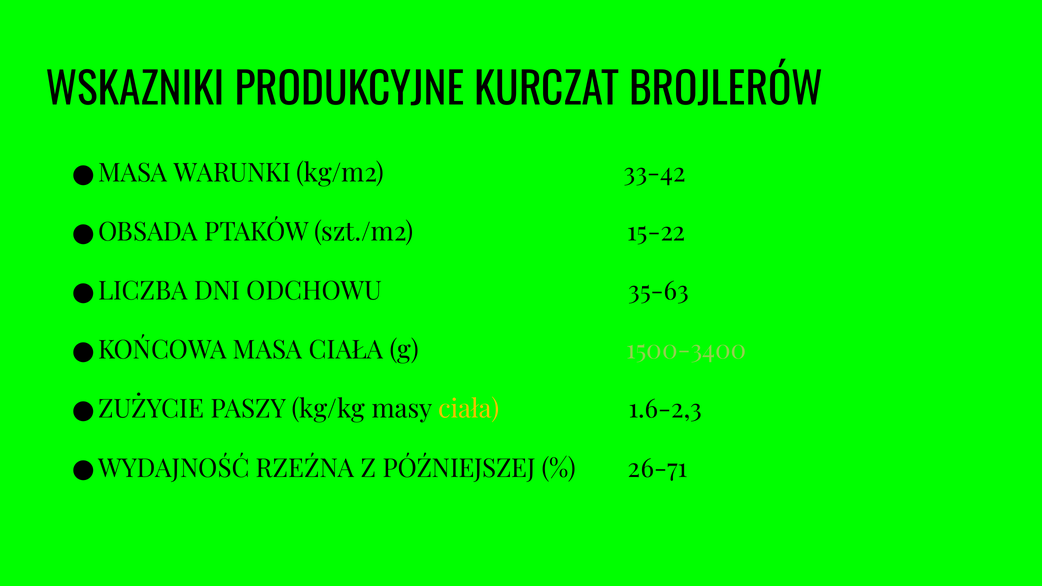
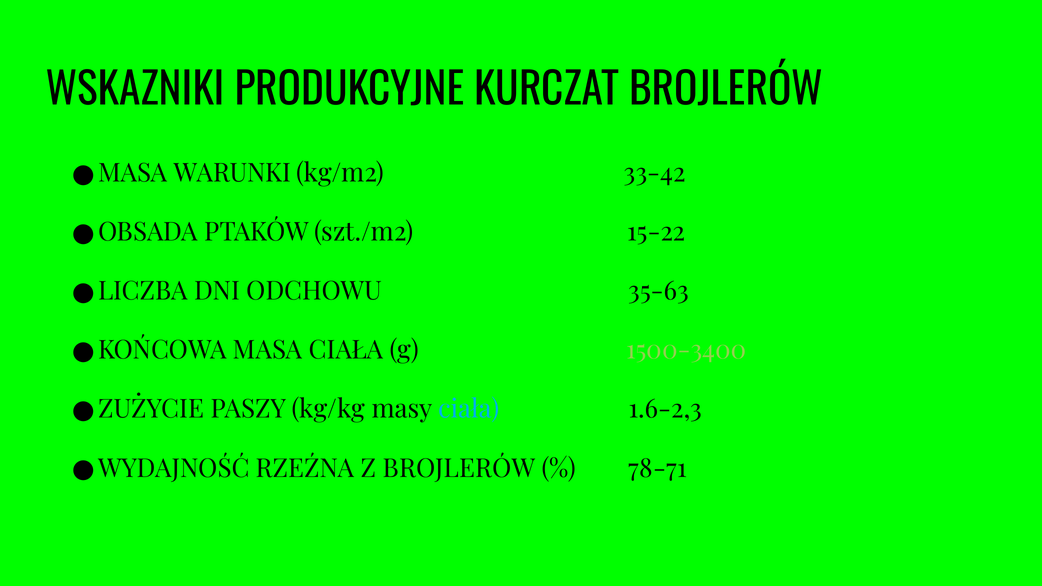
ciała colour: yellow -> light blue (469, 409)
Z PÓŹNIEJSZEJ: PÓŹNIEJSZEJ -> BROJLERÓW (459, 469)
26-71: 26-71 -> 78-71 (658, 469)
